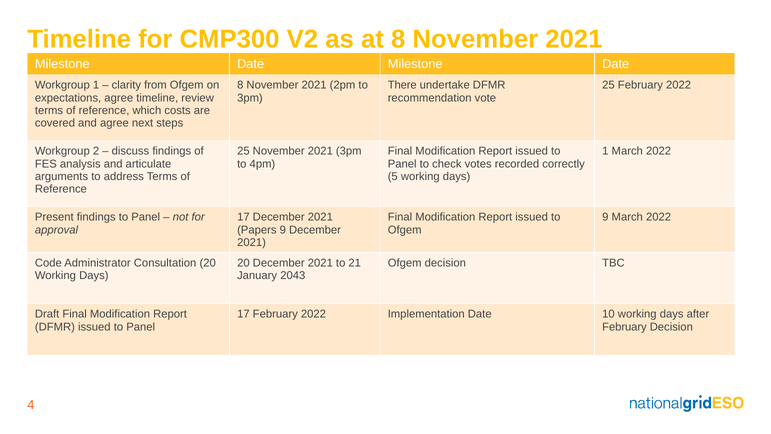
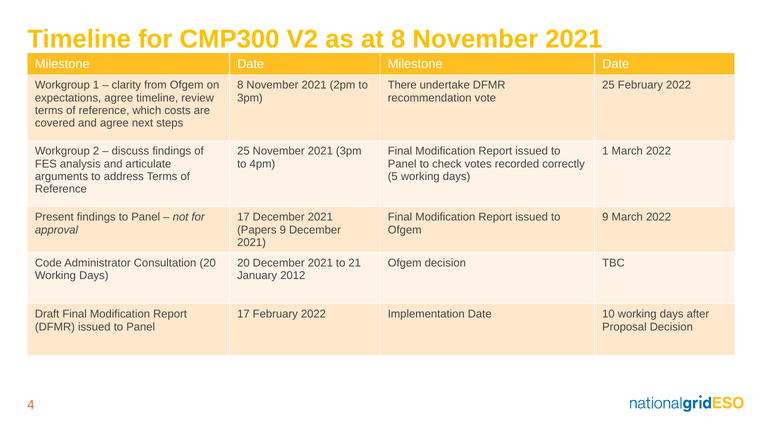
2043: 2043 -> 2012 (293, 275)
February: February -> Proposal (624, 327)
